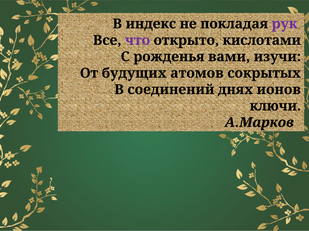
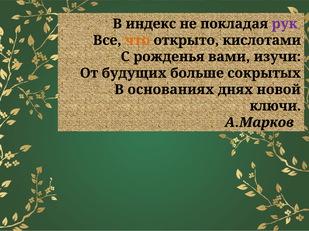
что colour: purple -> orange (137, 40)
атомов: атомов -> больше (197, 73)
соединений: соединений -> основаниях (171, 90)
ионов: ионов -> новой (279, 90)
